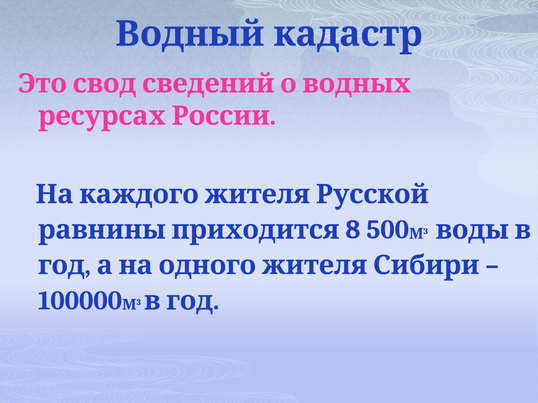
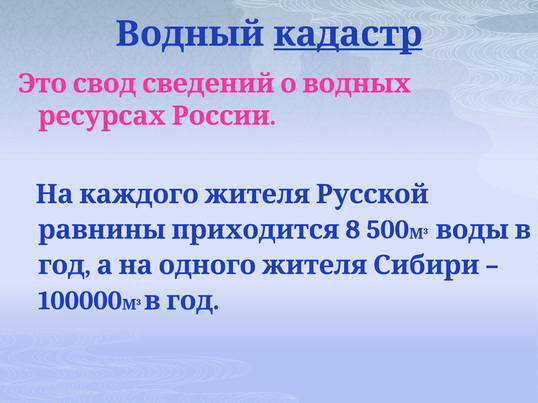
кадастр underline: none -> present (348, 34)
